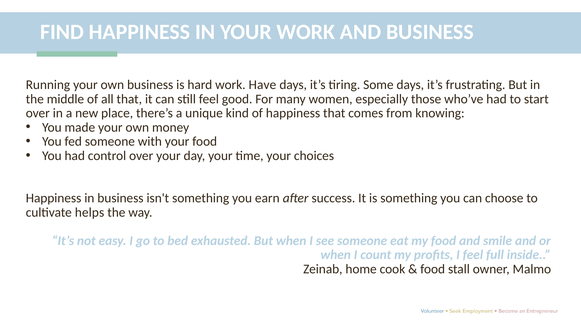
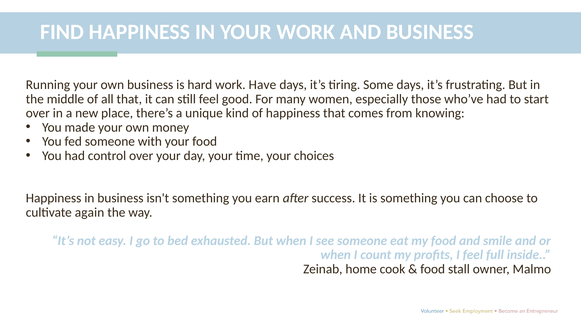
helps: helps -> again (90, 212)
